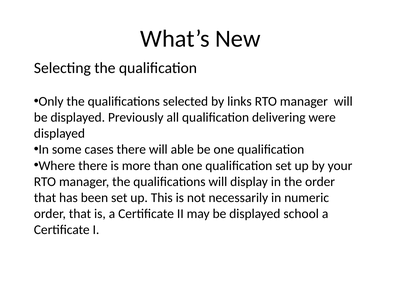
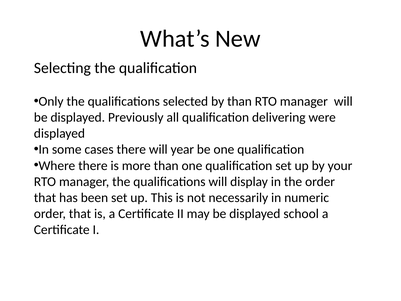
by links: links -> than (240, 101)
able: able -> year (182, 149)
